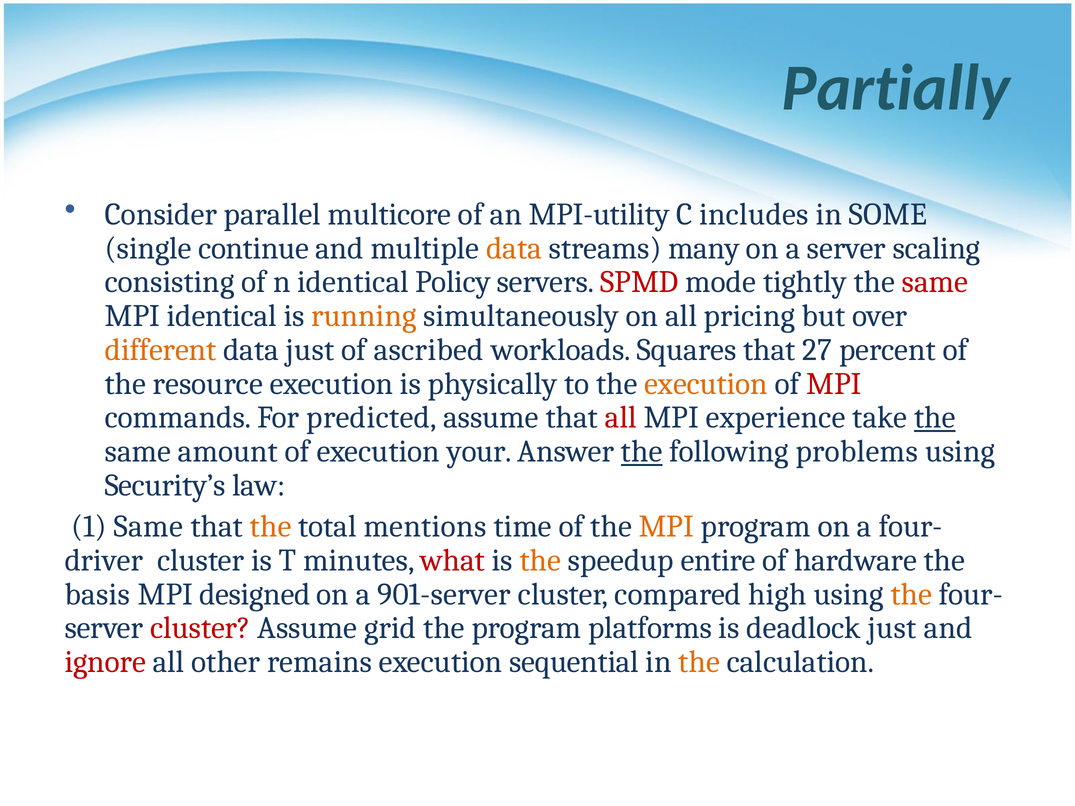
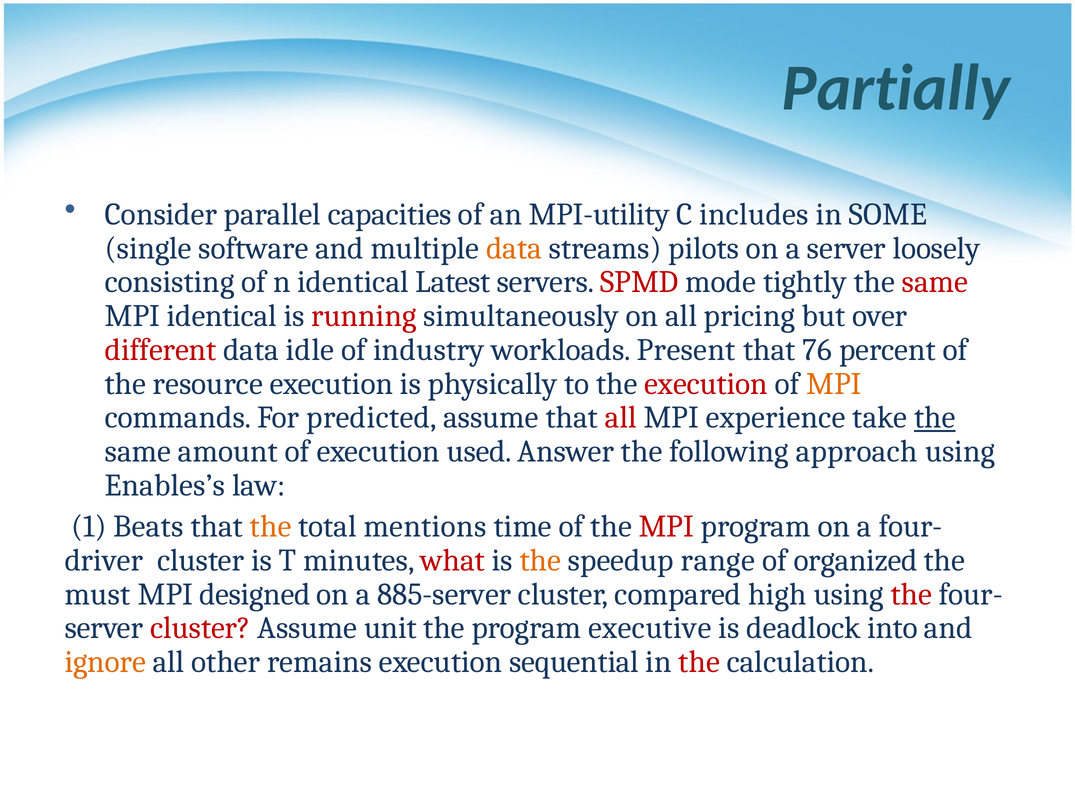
multicore: multicore -> capacities (390, 215)
continue: continue -> software (253, 248)
many: many -> pilots (704, 248)
scaling: scaling -> loosely (936, 248)
Policy: Policy -> Latest (453, 282)
running colour: orange -> red (364, 316)
different colour: orange -> red (161, 350)
data just: just -> idle (310, 350)
ascribed: ascribed -> industry (429, 350)
Squares: Squares -> Present (686, 350)
27: 27 -> 76 (817, 350)
execution colour: orange -> red (706, 384)
MPI colour: red -> orange (834, 384)
your: your -> used (479, 452)
the underline: present -> none (642, 452)
problems: problems -> approach (857, 452)
Security’s: Security’s -> Enables’s (165, 485)
1 Same: Same -> Beats (148, 527)
MPI colour: orange -> red (666, 527)
entire: entire -> range (718, 561)
hardware: hardware -> organized (856, 561)
basis: basis -> must (98, 594)
901-server: 901-server -> 885-server (444, 594)
the colour: orange -> red (911, 594)
grid: grid -> unit (390, 628)
platforms: platforms -> executive (650, 628)
deadlock just: just -> into (892, 628)
ignore colour: red -> orange (105, 662)
the colour: orange -> red (699, 662)
